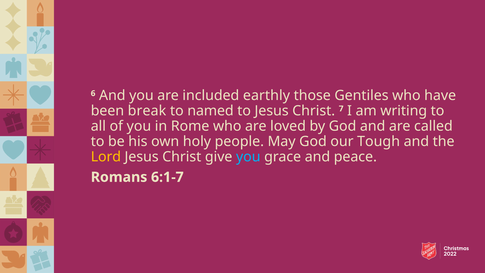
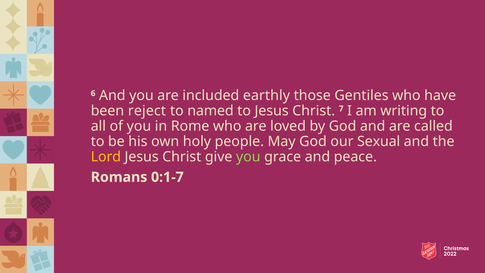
break: break -> reject (147, 111)
Tough: Tough -> Sexual (379, 141)
you colour: light blue -> light green (248, 157)
6:1-7: 6:1-7 -> 0:1-7 (167, 177)
